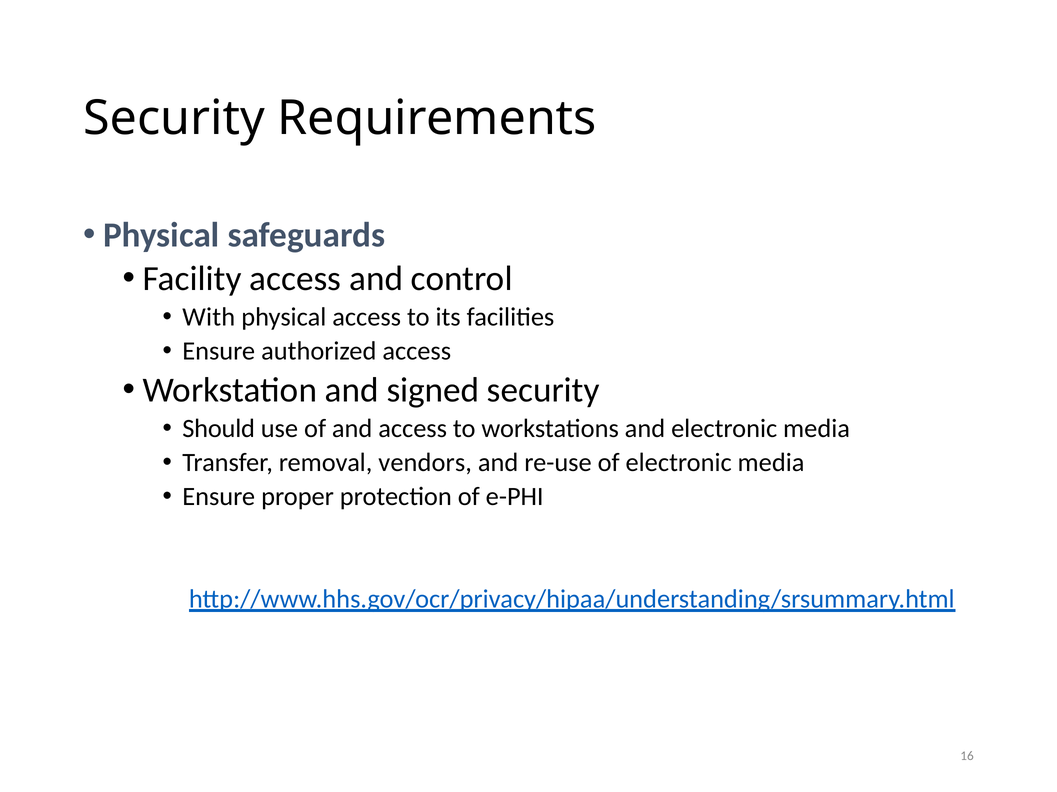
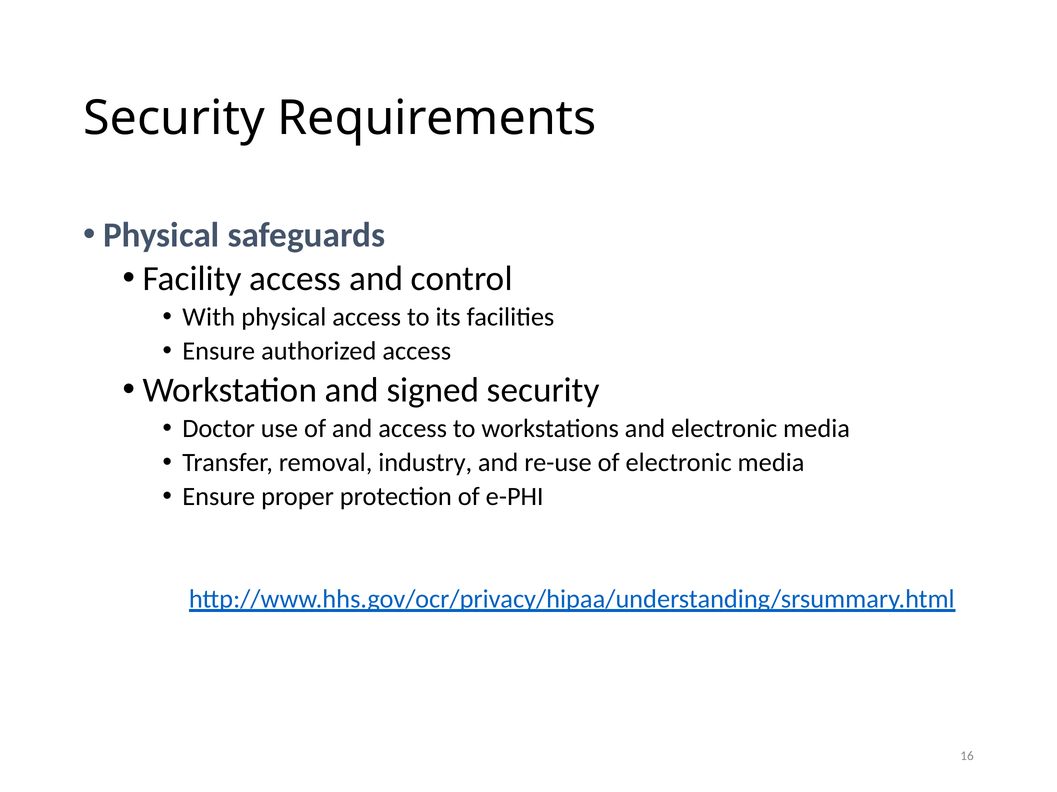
Should: Should -> Doctor (219, 429)
vendors: vendors -> industry (425, 463)
